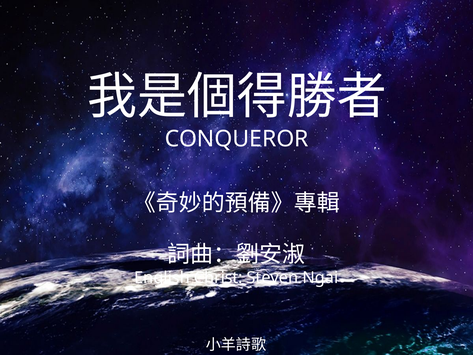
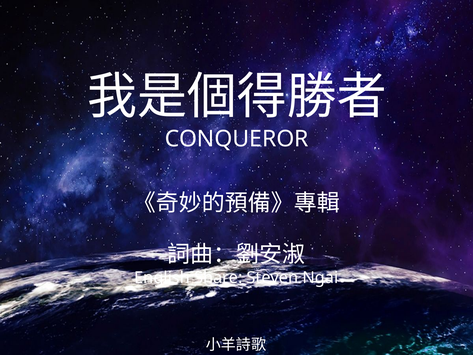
Christ: Christ -> Share (218, 278)
